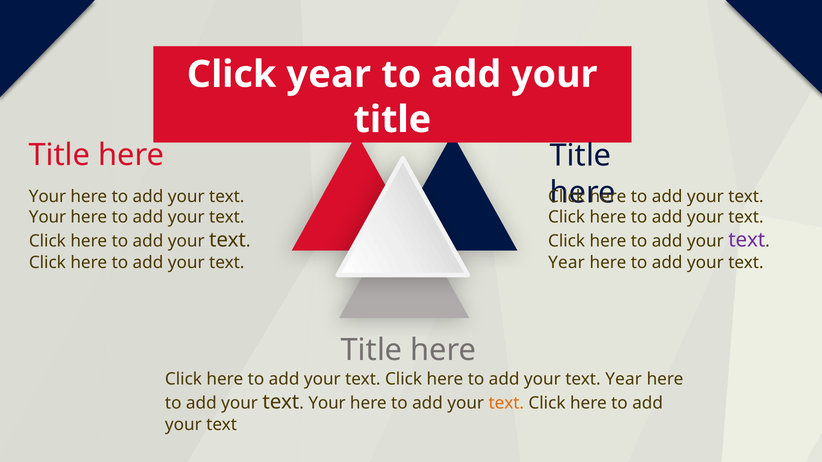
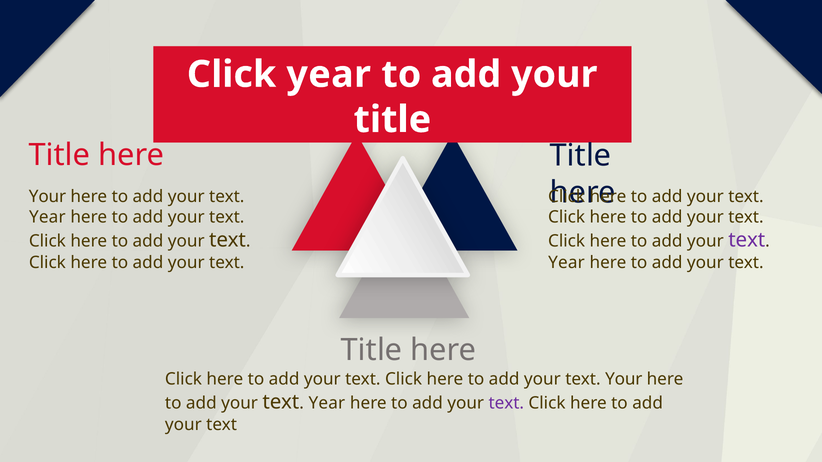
Your: Your -> Year (47, 217)
text Year: Year -> Your (624, 380)
Your: Your -> Year (327, 404)
text colour: orange -> purple (506, 404)
